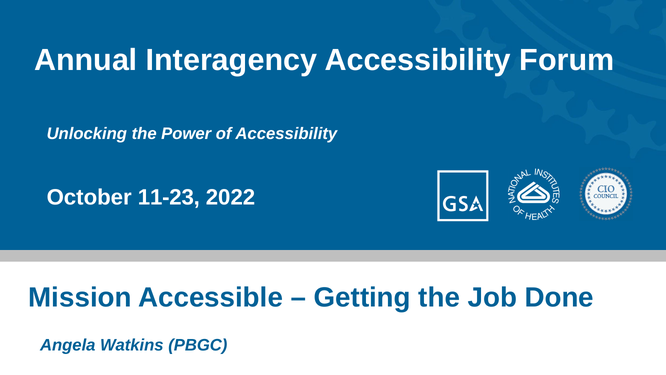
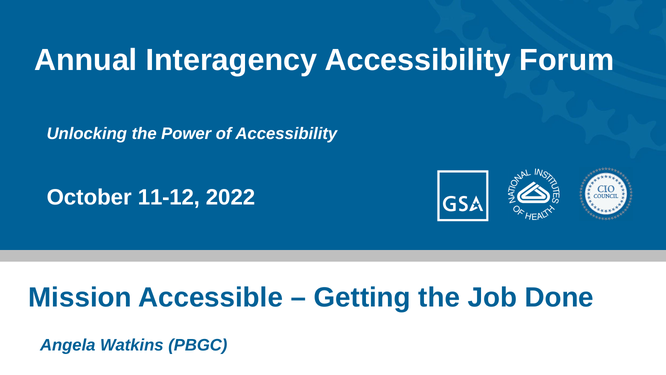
11-23: 11-23 -> 11-12 (169, 197)
